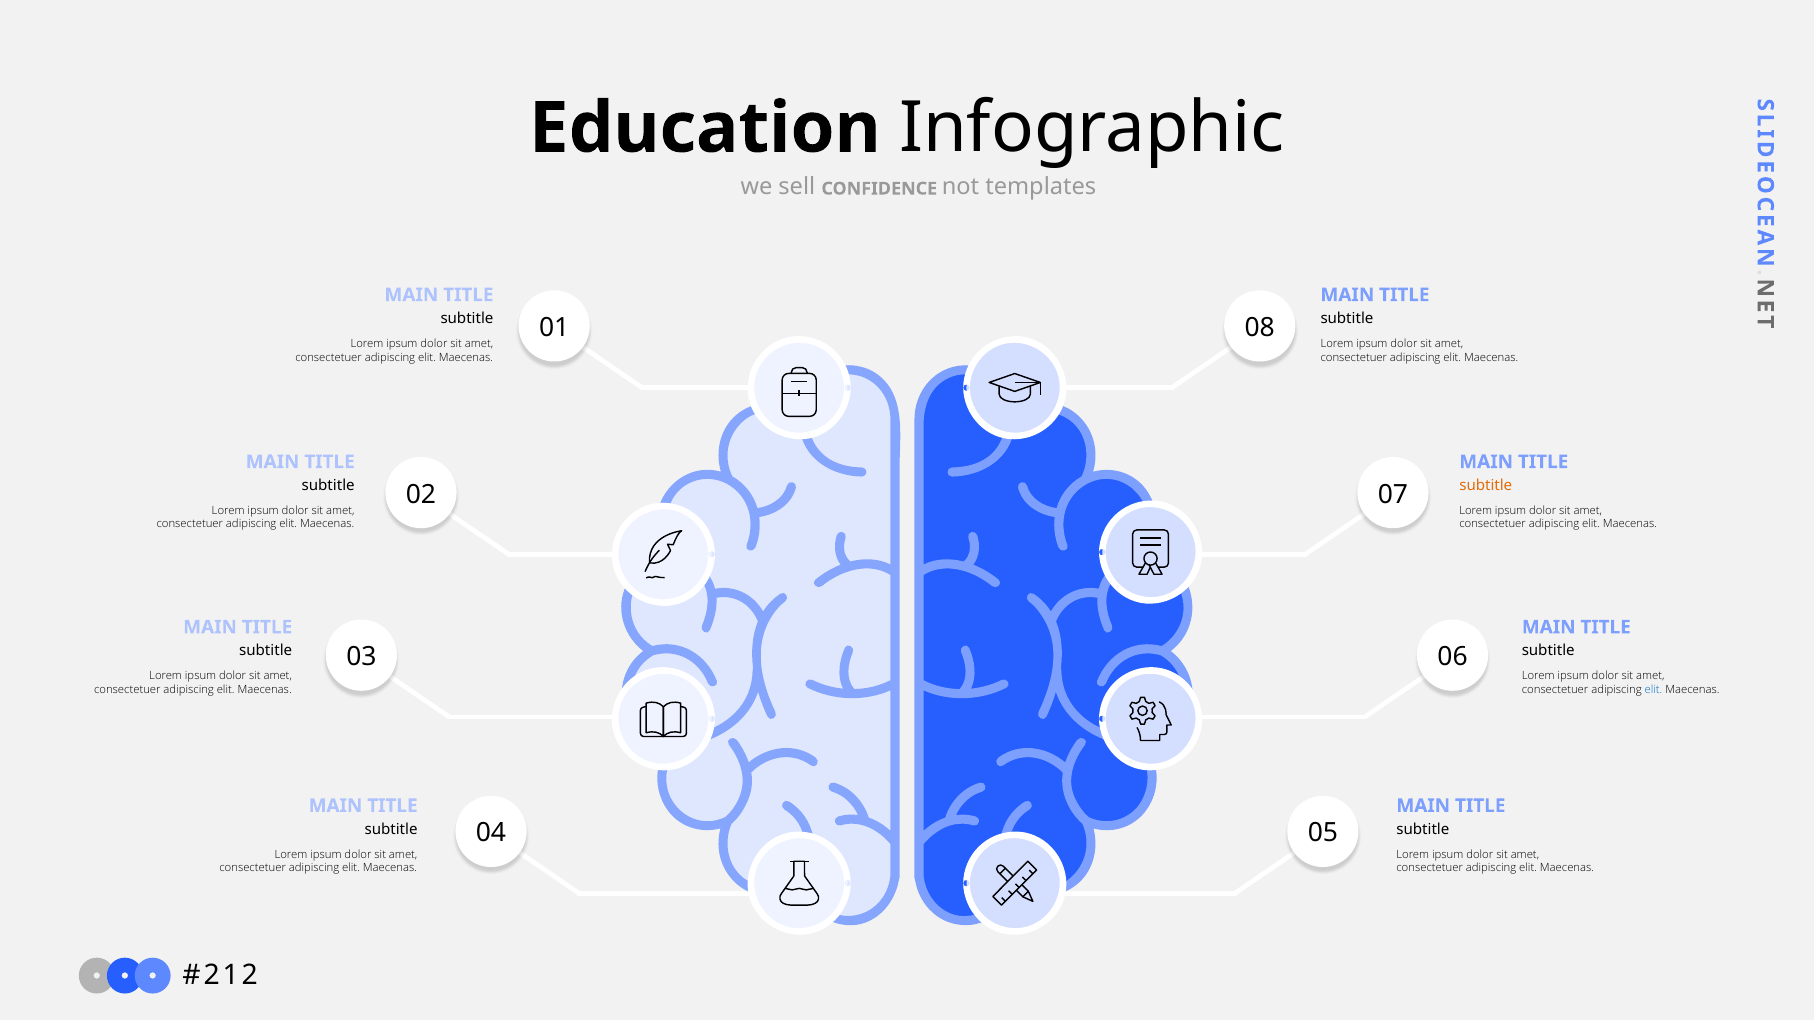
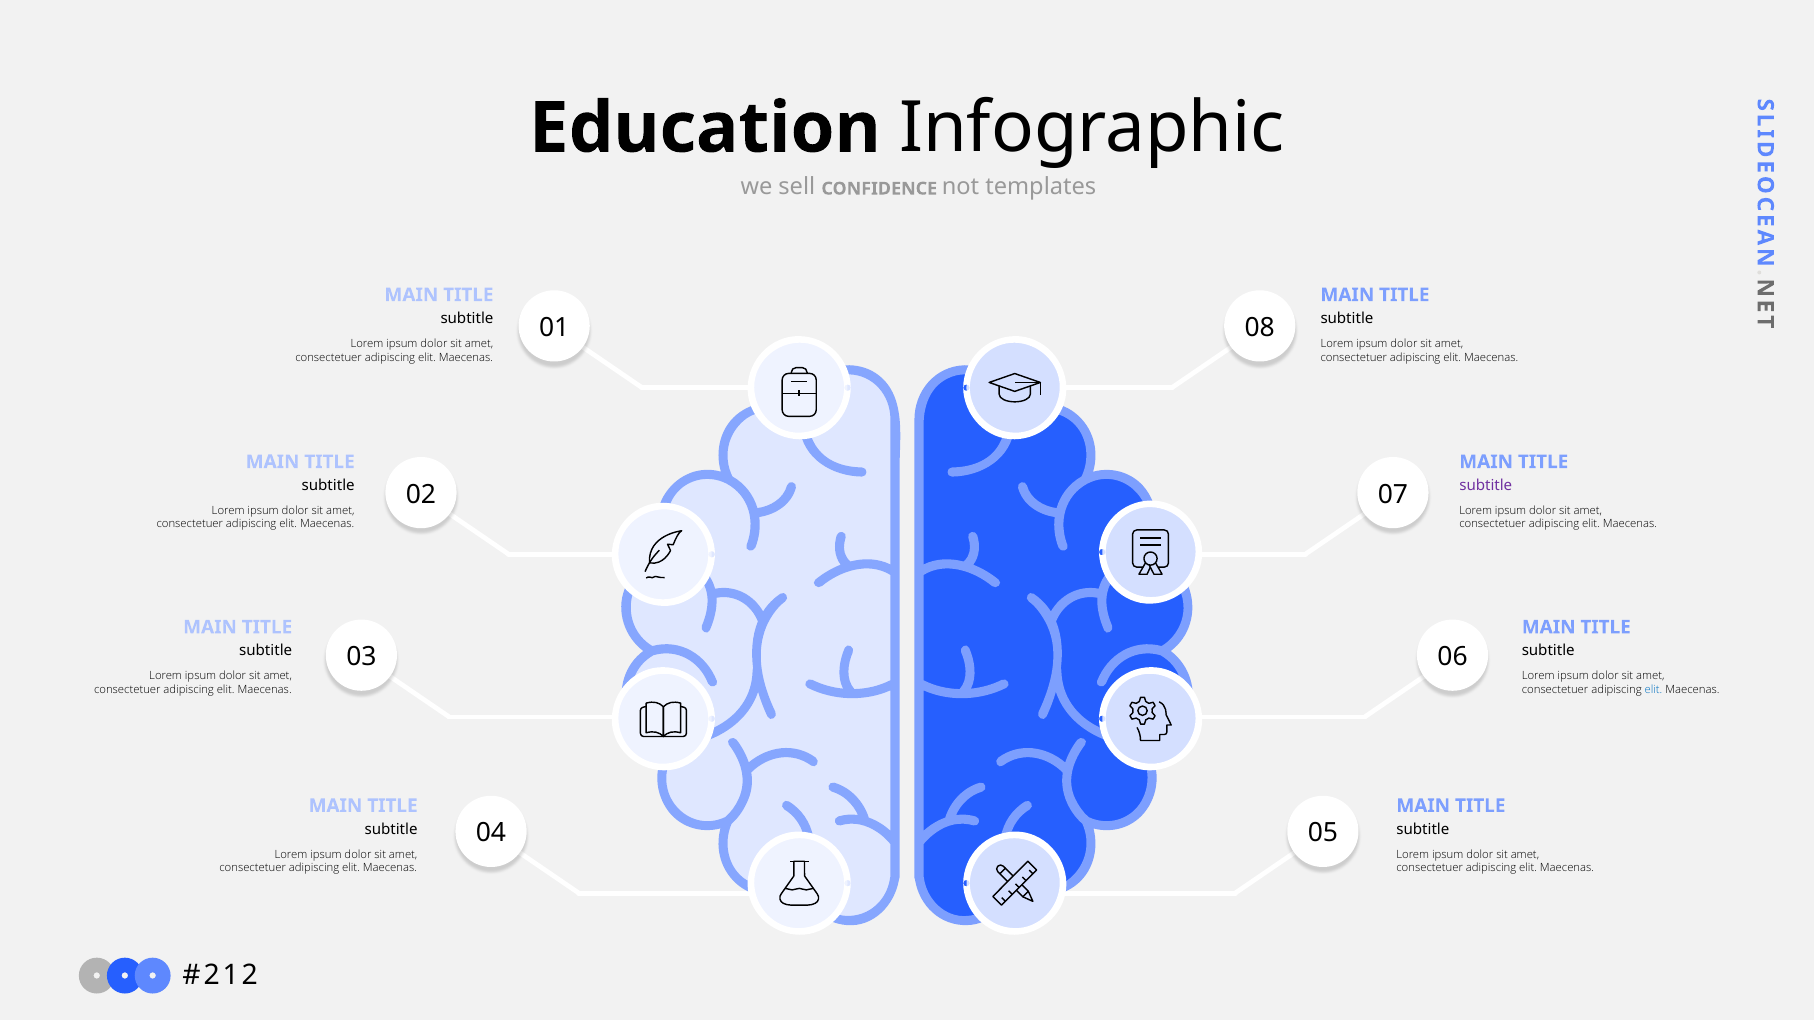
subtitle colour: orange -> purple (1486, 486)
